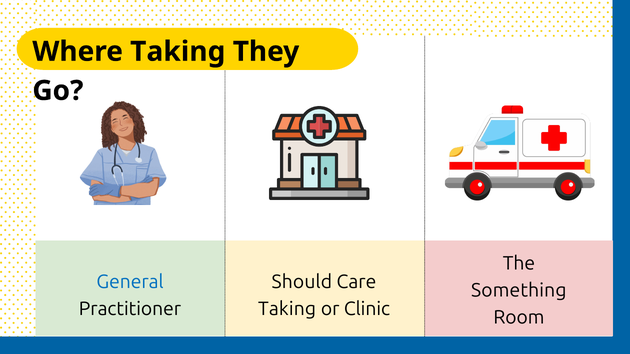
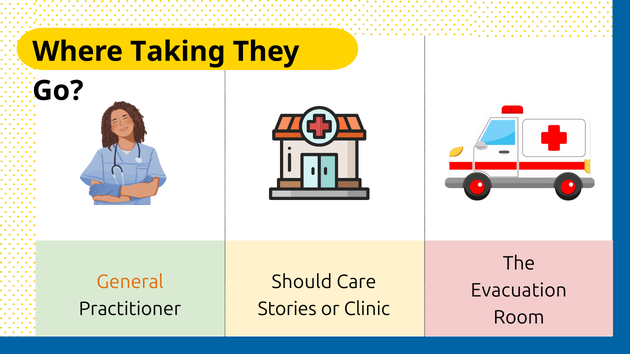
General colour: blue -> orange (130, 282)
Something: Something -> Evacuation (519, 291)
Taking: Taking -> Stories (287, 309)
